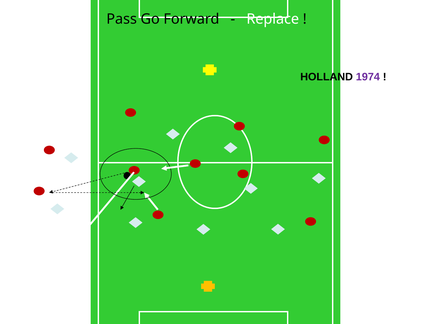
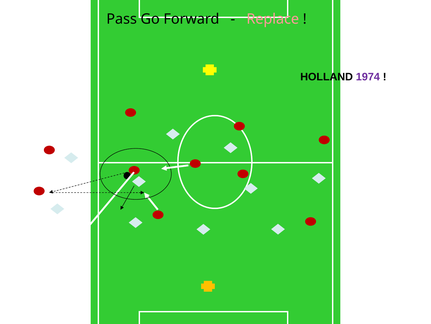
Replace colour: white -> pink (273, 19)
